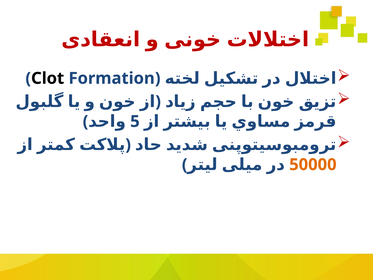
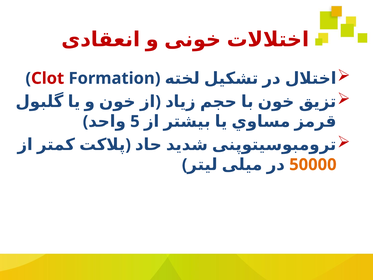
Clot colour: black -> red (48, 78)
